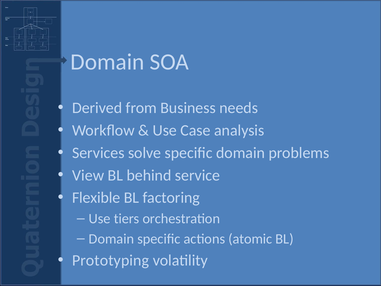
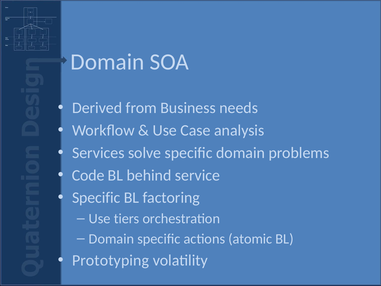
View: View -> Code (88, 175)
Flexible: Flexible -> Specific (96, 198)
